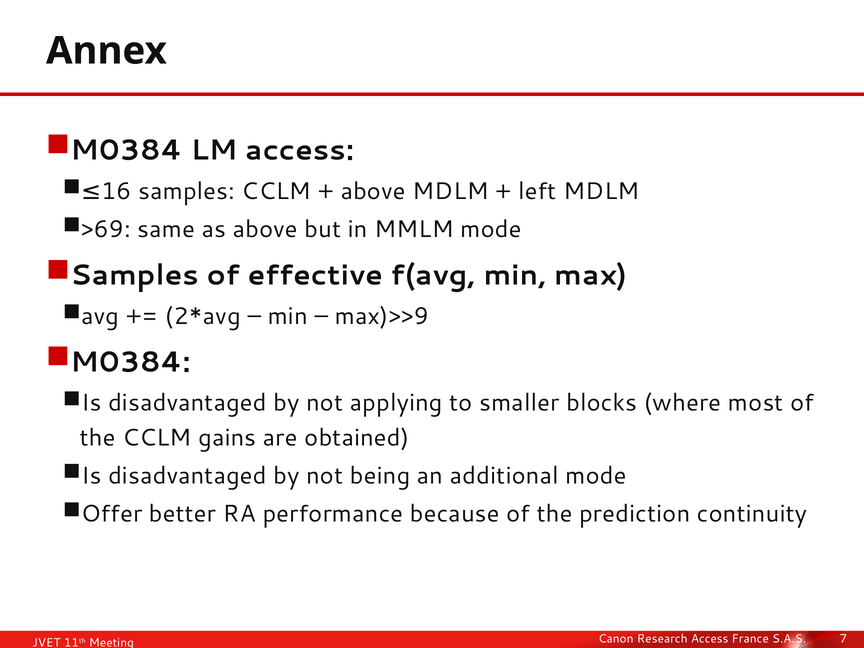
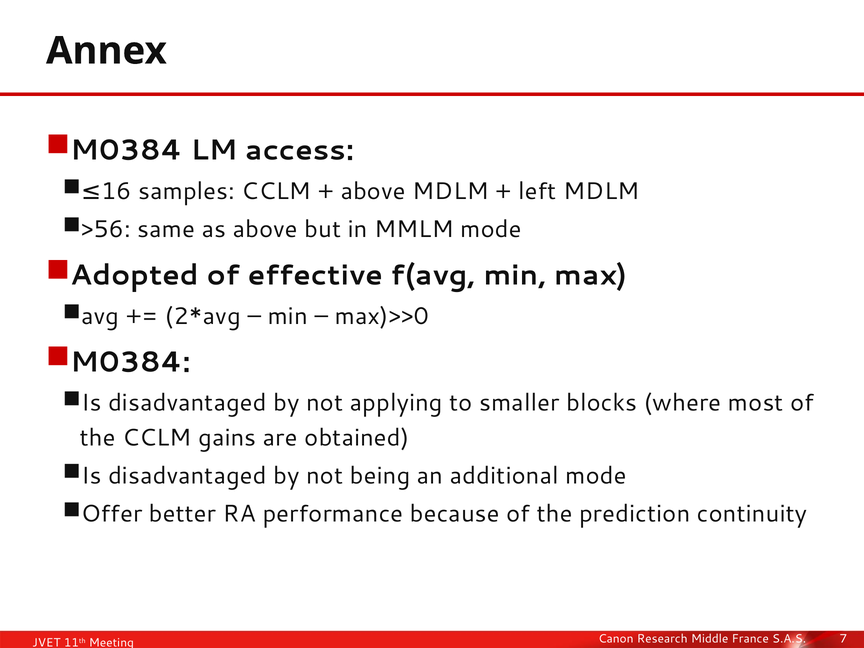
>69: >69 -> >56 (106, 229)
Samples: Samples -> Adopted (135, 275)
max)>>9: max)>>9 -> max)>>0 (382, 316)
Research Access: Access -> Middle (710, 639)
